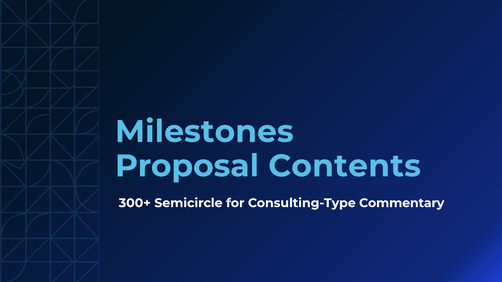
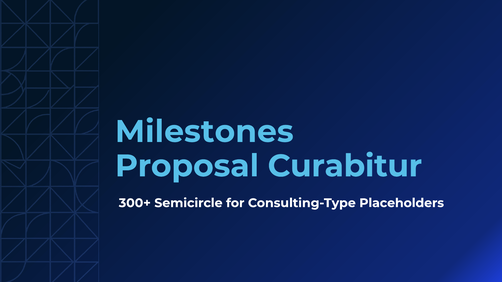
Contents: Contents -> Curabitur (345, 166)
Commentary: Commentary -> Placeholders (402, 203)
